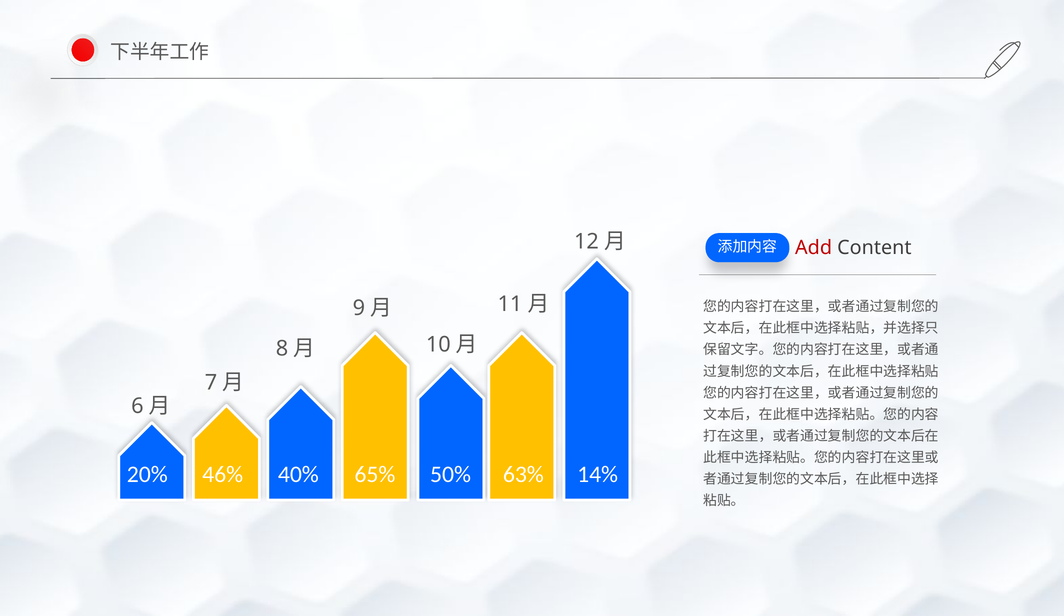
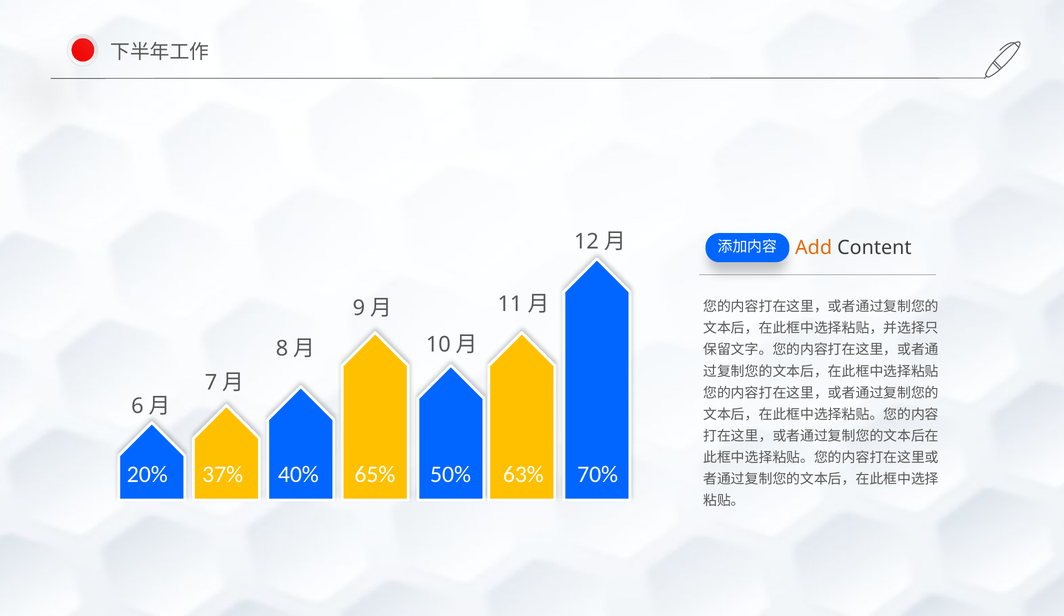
Add colour: red -> orange (814, 248)
46%: 46% -> 37% (223, 475)
14%: 14% -> 70% (598, 475)
